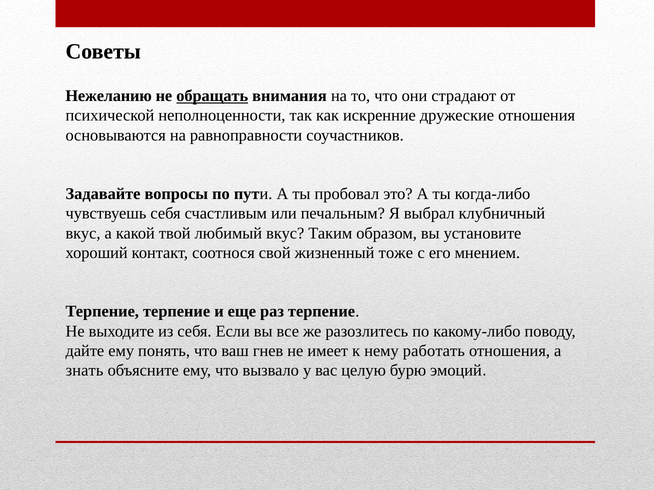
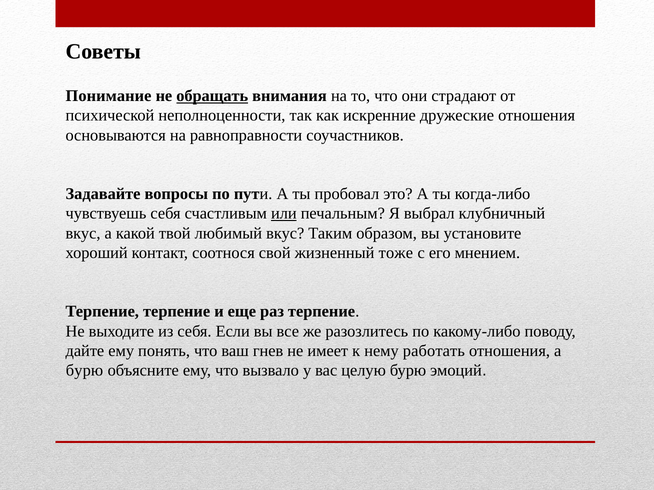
Нежеланию: Нежеланию -> Понимание (109, 96)
или underline: none -> present (284, 214)
знать: знать -> бурю (85, 371)
